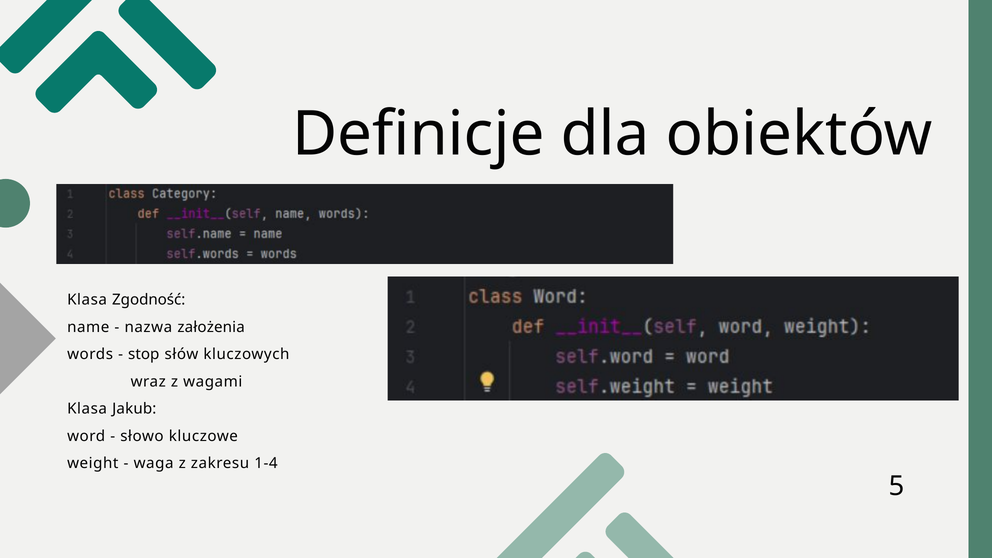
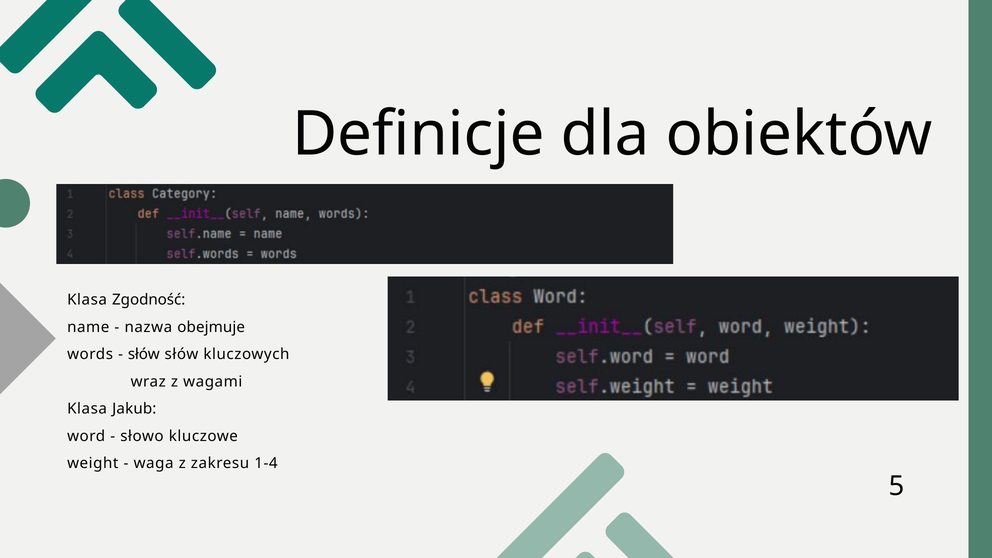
założenia: założenia -> obejmuje (211, 327)
stop: stop -> słów (144, 354)
